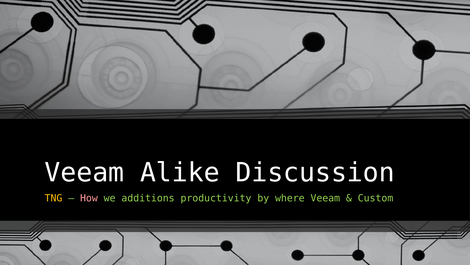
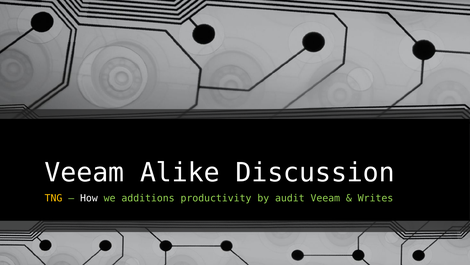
How colour: pink -> white (89, 198)
where: where -> audit (290, 198)
Custom: Custom -> Writes (376, 198)
